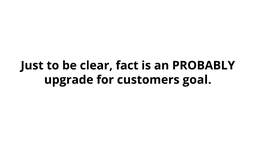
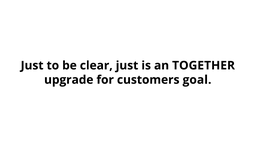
clear fact: fact -> just (127, 65)
PROBABLY: PROBABLY -> TOGETHER (204, 65)
